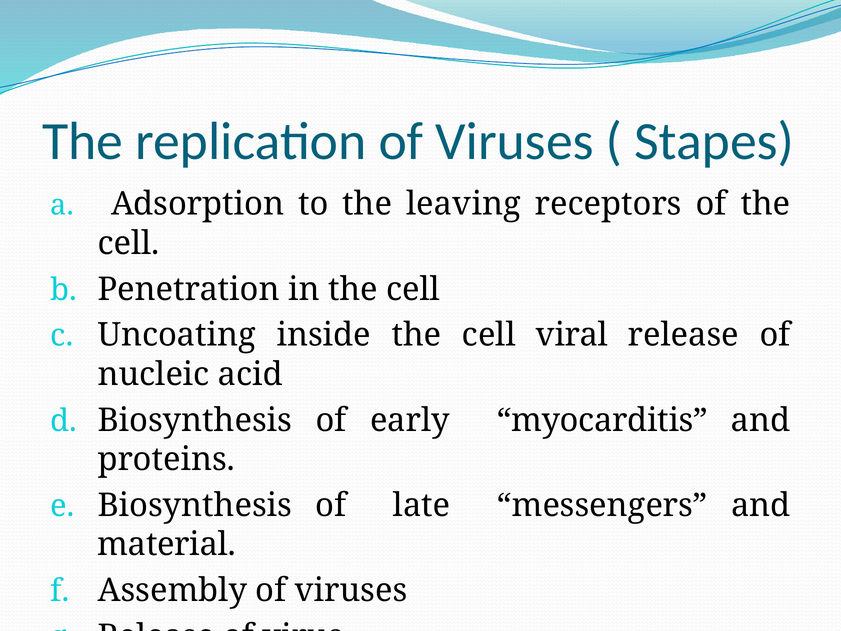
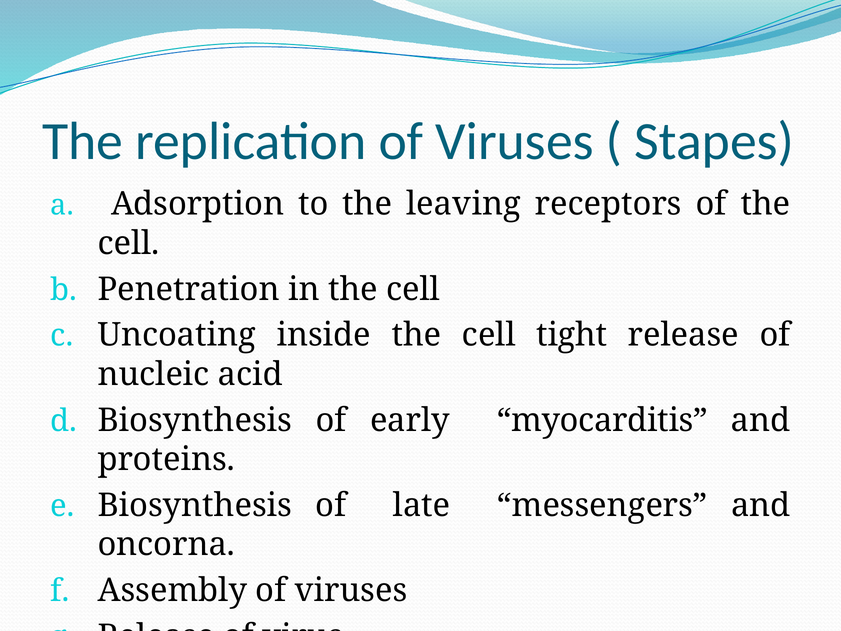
viral: viral -> tight (572, 335)
material: material -> oncorna (166, 544)
